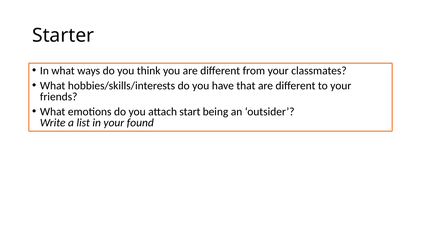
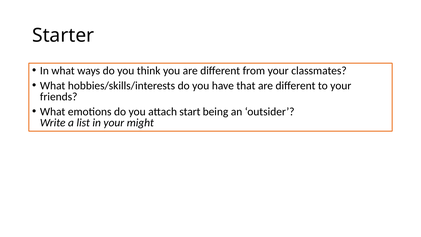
found: found -> might (140, 123)
